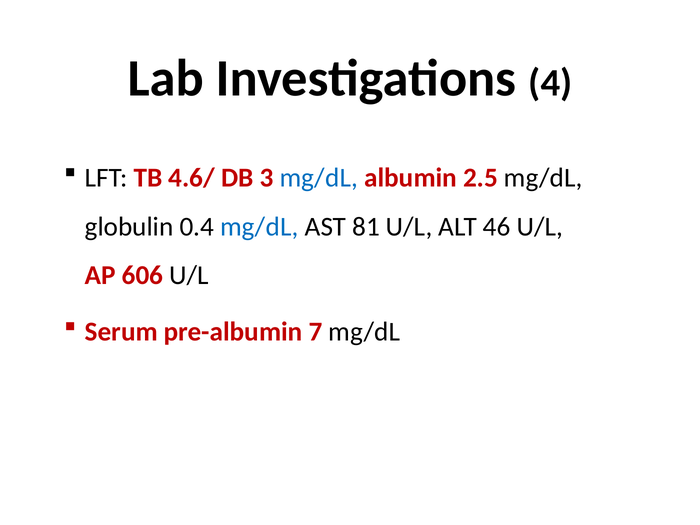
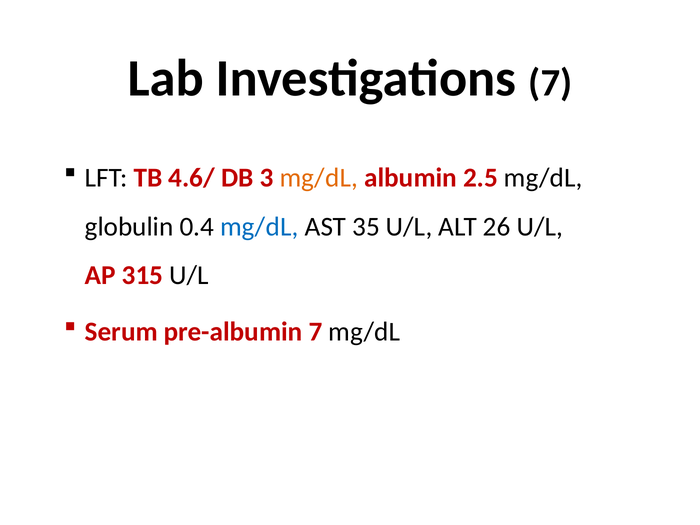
Investigations 4: 4 -> 7 (550, 83)
mg/dL colour: blue -> orange (319, 178)
81: 81 -> 35 (366, 227)
46: 46 -> 26 (497, 227)
606: 606 -> 315 (143, 276)
